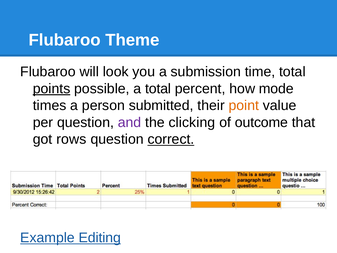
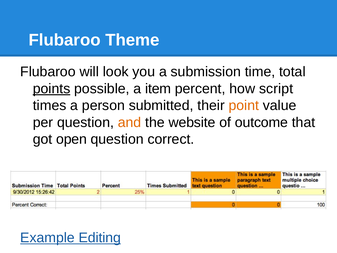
a total: total -> item (158, 89)
mode: mode -> script (276, 89)
and colour: purple -> orange (130, 122)
clicking: clicking -> website (192, 122)
rows: rows -> open (72, 139)
correct underline: present -> none (171, 139)
